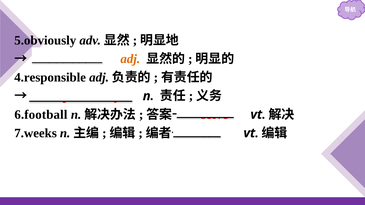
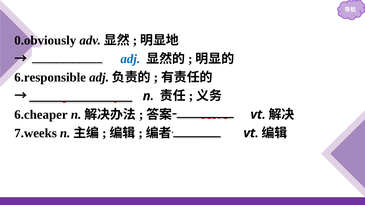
5.obviously: 5.obviously -> 0.obviously (45, 41)
adj colour: orange -> blue (130, 59)
4.responsible: 4.responsible -> 6.responsible (50, 78)
6.football: 6.football -> 6.cheaper (41, 115)
